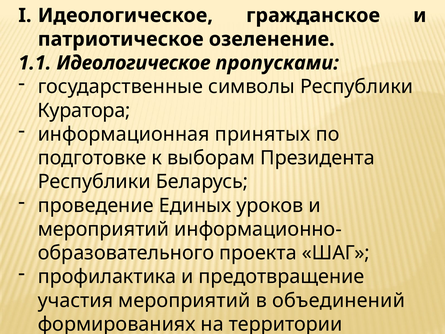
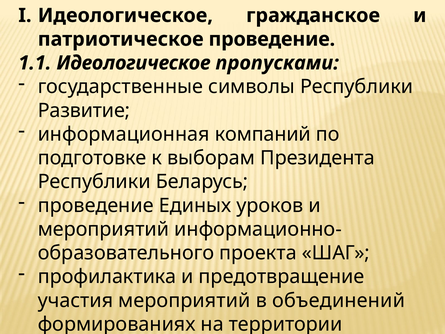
патриотическое озеленение: озеленение -> проведение (272, 39)
Куратора: Куратора -> Развитие (84, 110)
принятых: принятых -> компаний (263, 134)
